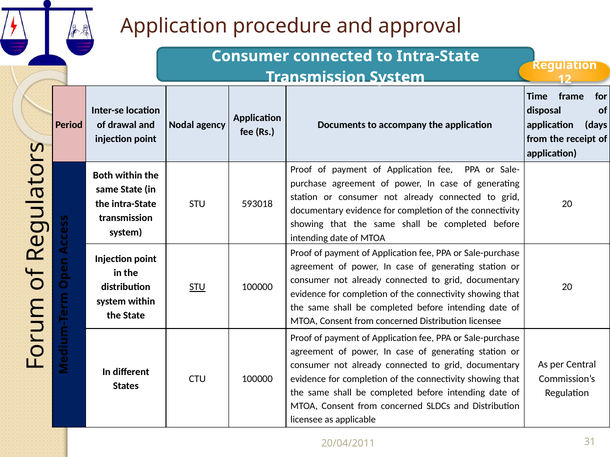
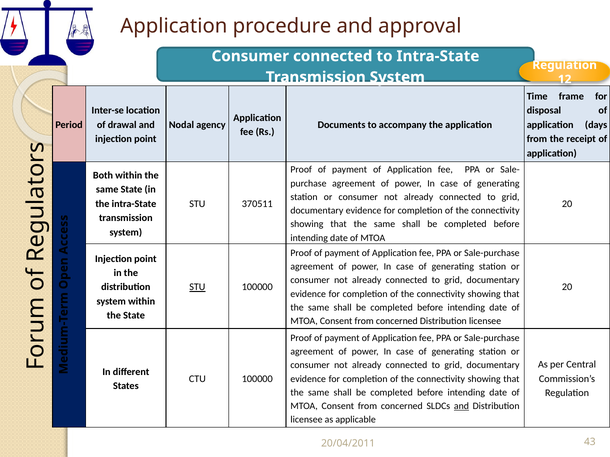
593018: 593018 -> 370511 (257, 204)
and underline: none -> present (461, 407)
31: 31 -> 43 (590, 442)
